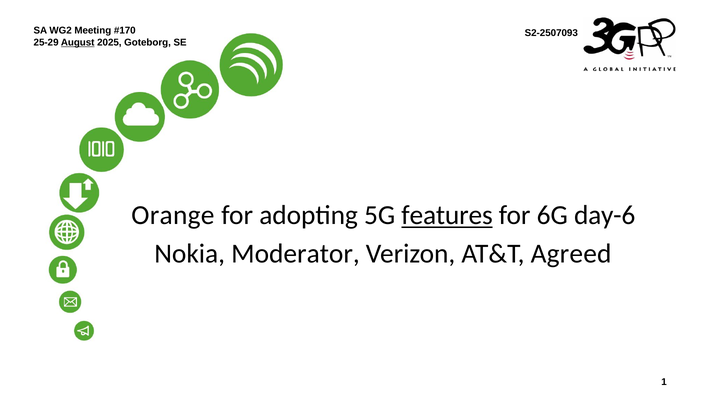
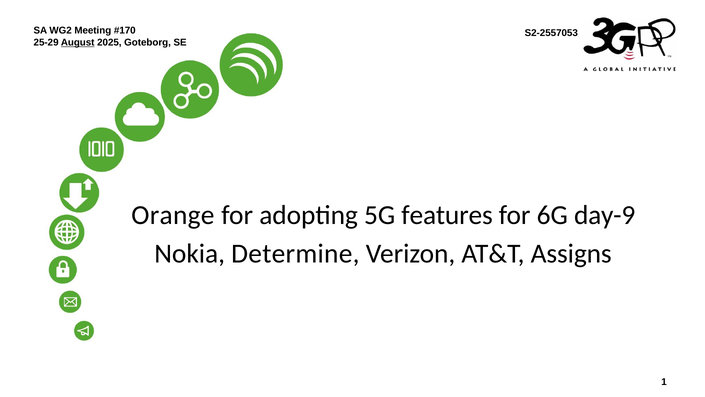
S2-2507093: S2-2507093 -> S2-2557053 (551, 33)
features underline: present -> none (447, 215)
day-6: day-6 -> day-9 (605, 215)
Moderator: Moderator -> Determine (295, 253)
Agreed: Agreed -> Assigns (571, 253)
